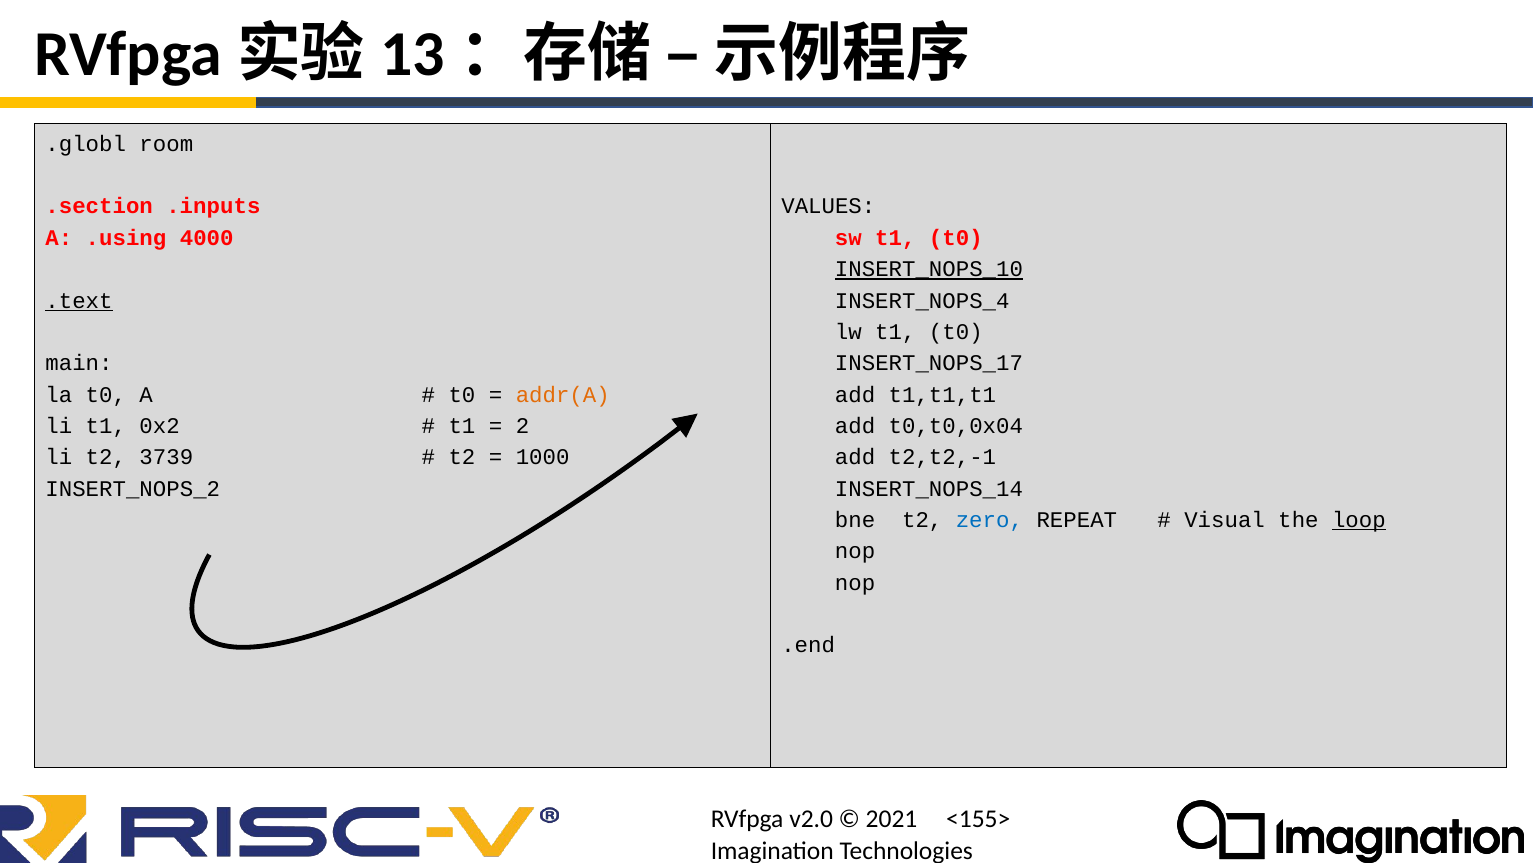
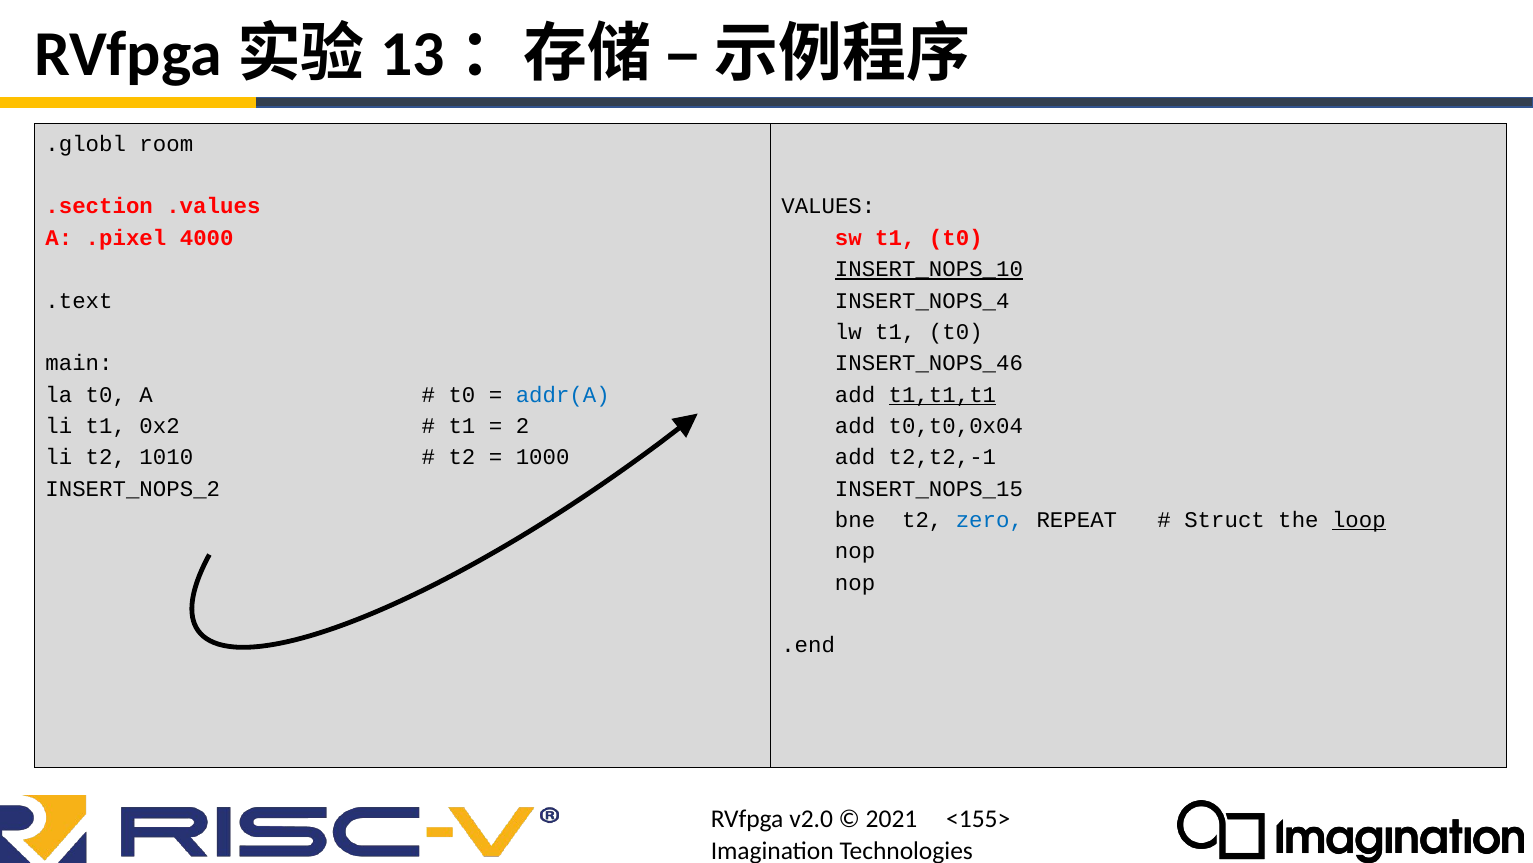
.inputs: .inputs -> .values (213, 206)
.using: .using -> .pixel (126, 238)
.text underline: present -> none (79, 300)
INSERT_NOPS_17: INSERT_NOPS_17 -> INSERT_NOPS_46 (929, 363)
addr(A colour: orange -> blue (563, 394)
t1,t1,t1 underline: none -> present (942, 394)
3739: 3739 -> 1010 (166, 457)
INSERT_NOPS_14: INSERT_NOPS_14 -> INSERT_NOPS_15 (929, 488)
Visual: Visual -> Struct (1225, 520)
